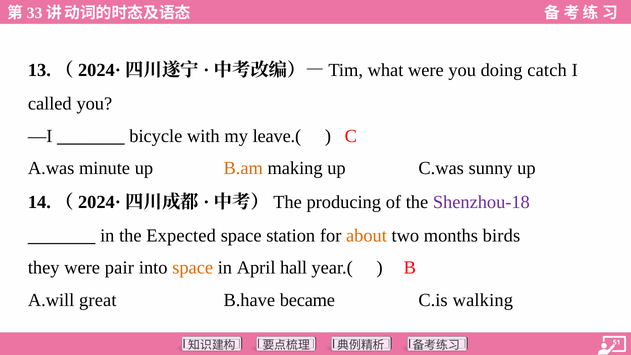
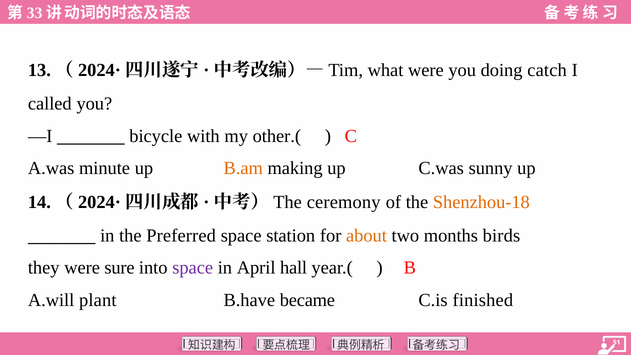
leave.(: leave.( -> other.( (277, 136)
producing: producing -> ceremony (344, 202)
Shenzhou-18 colour: purple -> orange (481, 202)
Expected: Expected -> Preferred (181, 235)
pair: pair -> sure (120, 268)
space colour: orange -> purple (193, 268)
great: great -> plant (98, 300)
walking: walking -> finished (483, 300)
